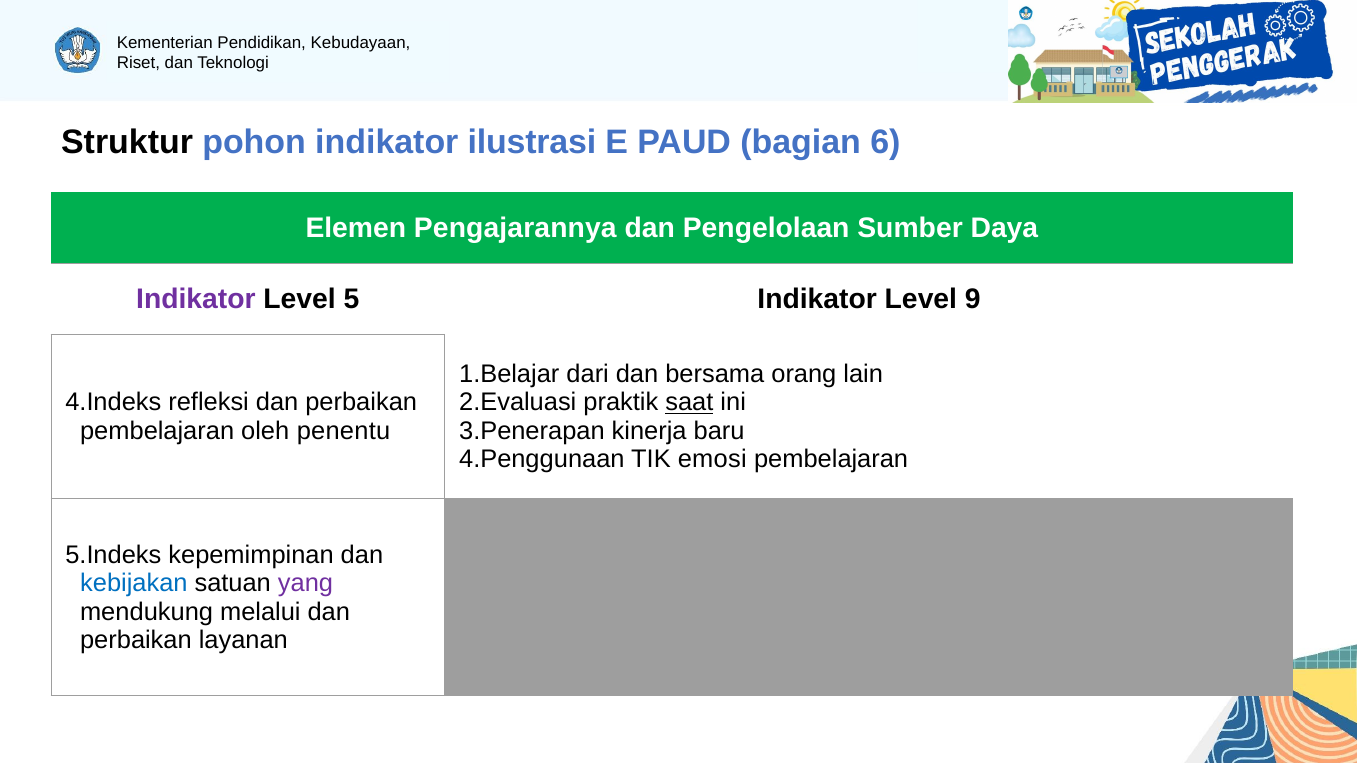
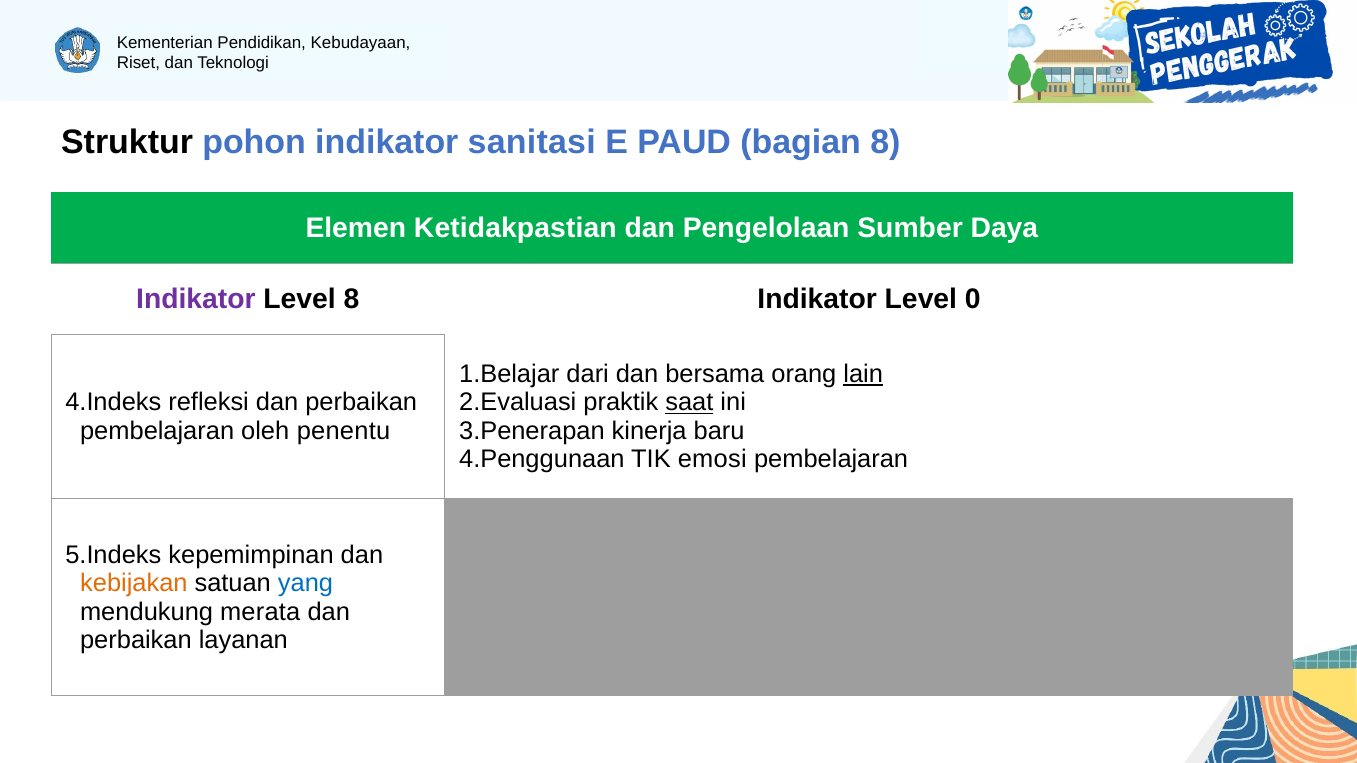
ilustrasi: ilustrasi -> sanitasi (532, 142)
bagian 6: 6 -> 8 (885, 142)
Pengajarannya: Pengajarannya -> Ketidakpastian (515, 228)
Level 5: 5 -> 8 (352, 299)
9: 9 -> 0 (973, 299)
lain underline: none -> present (863, 374)
kebijakan colour: blue -> orange (134, 583)
yang colour: purple -> blue (305, 583)
melalui: melalui -> merata (260, 612)
